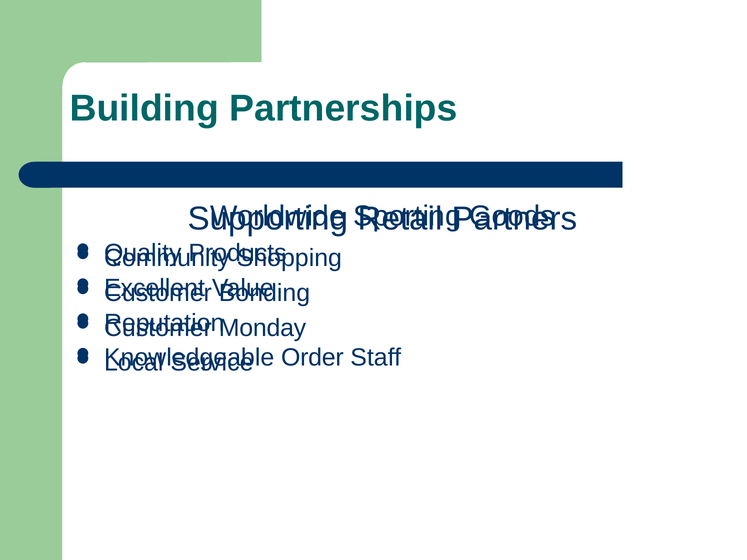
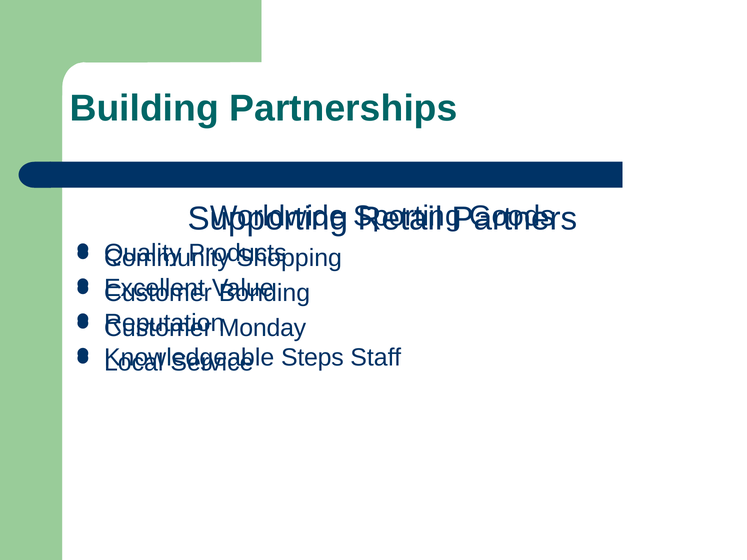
Order: Order -> Steps (312, 358)
